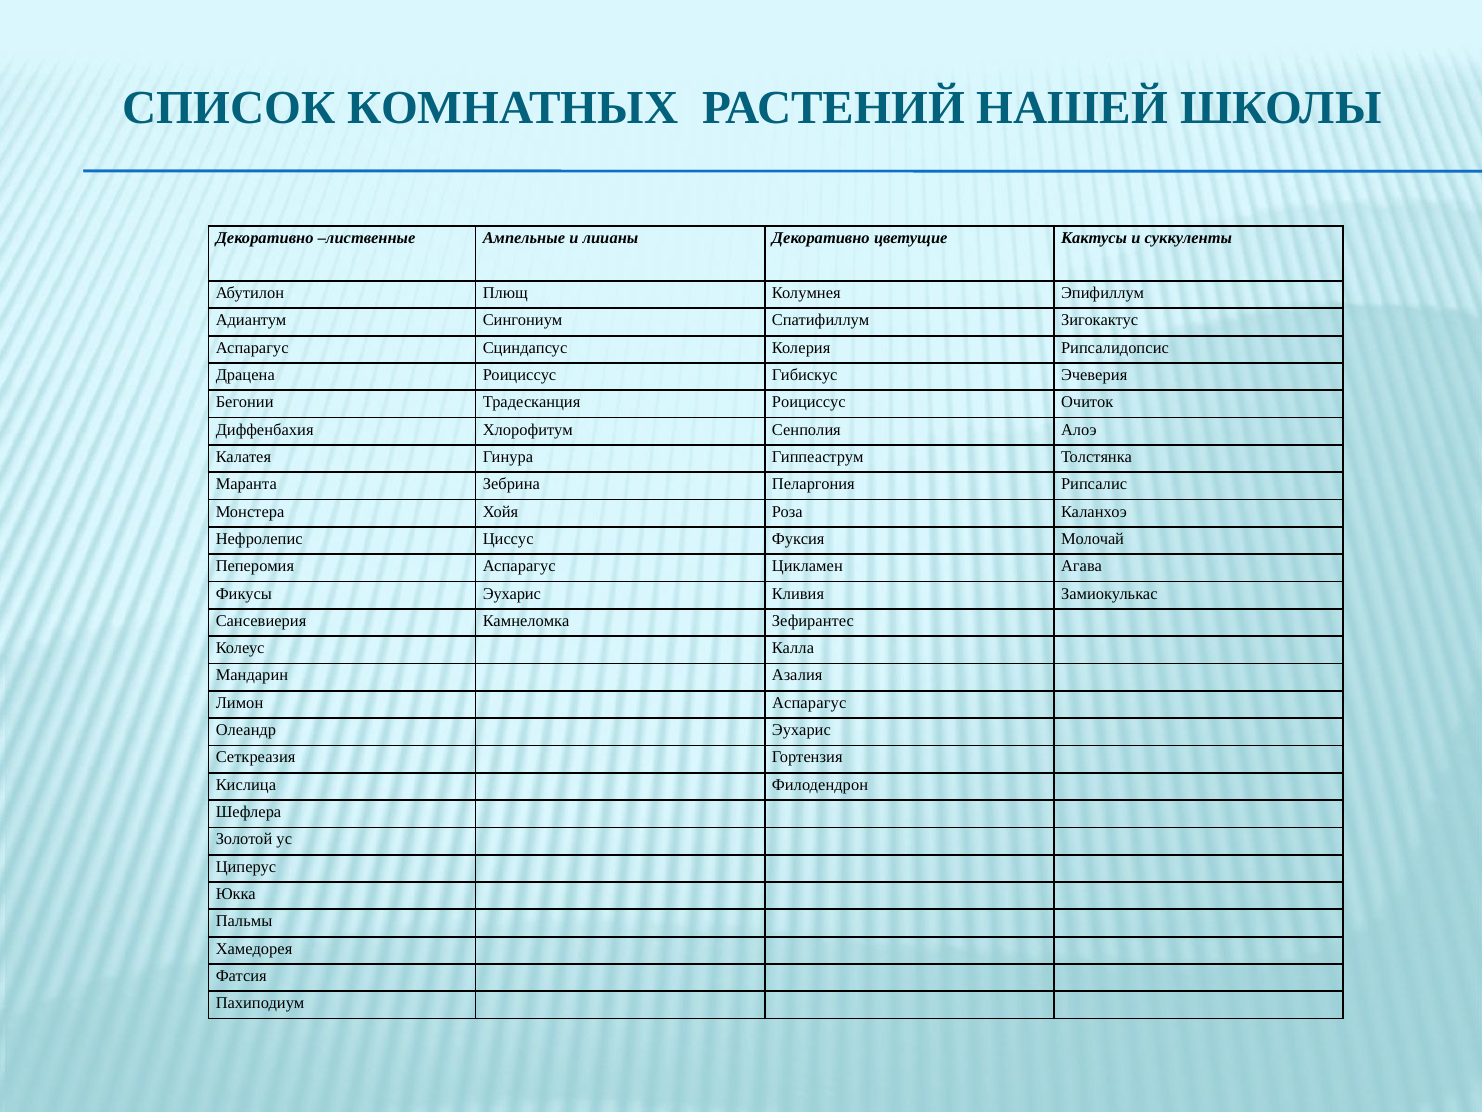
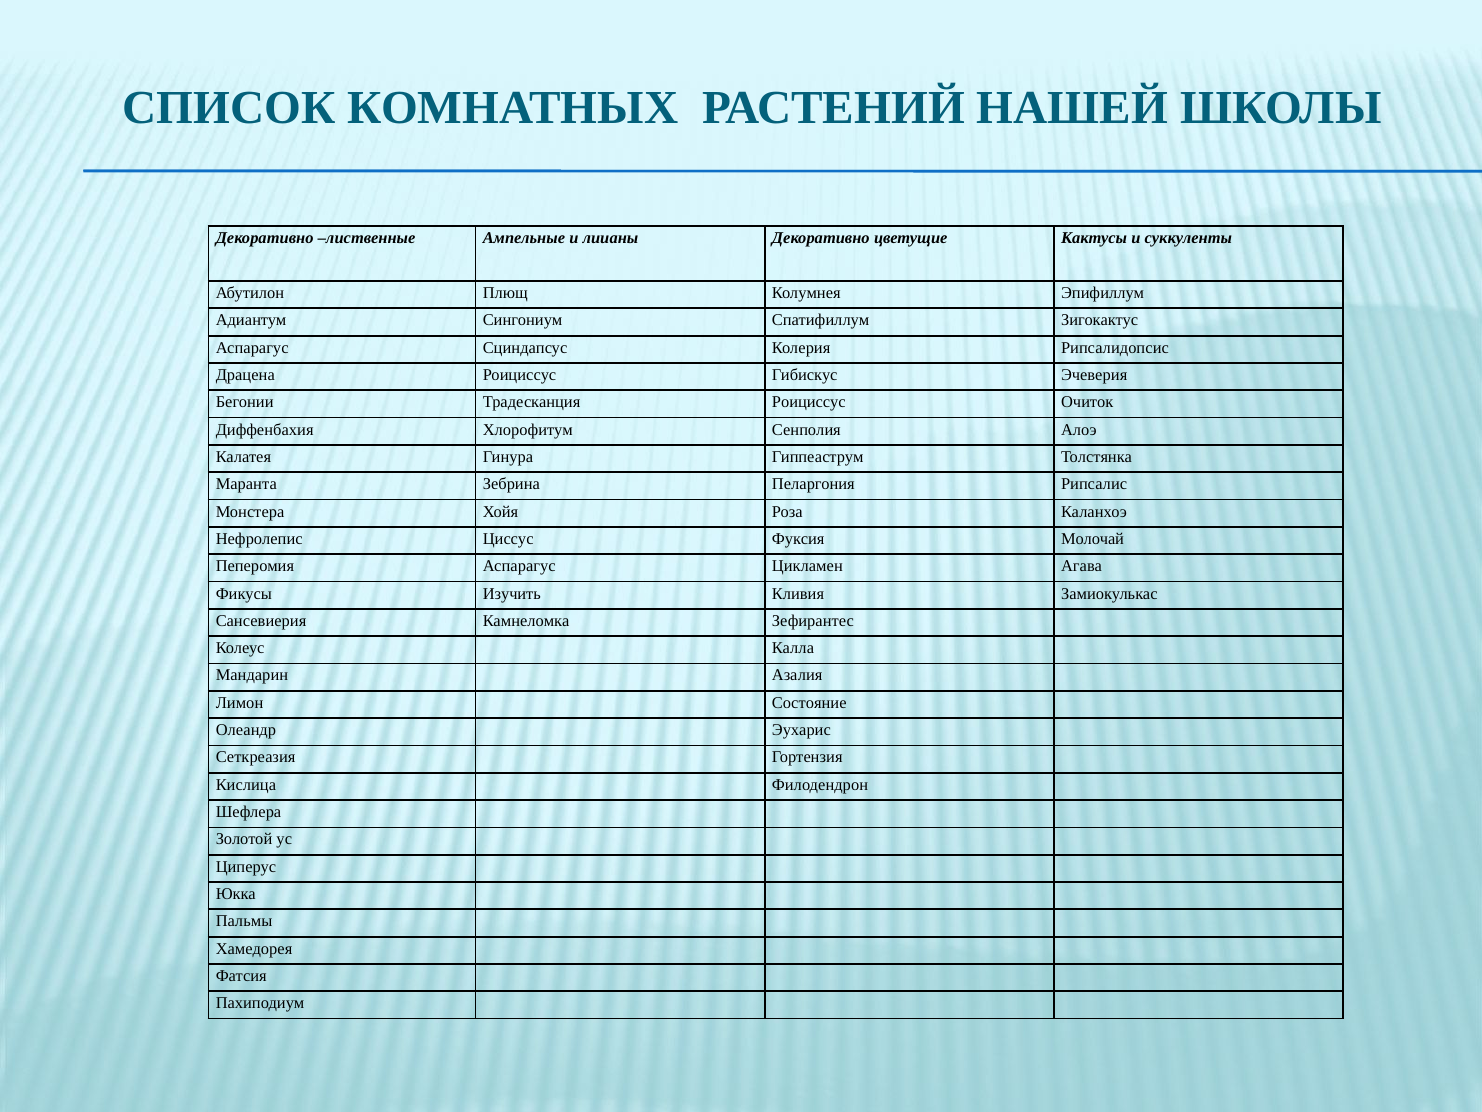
Фикусы Эухарис: Эухарис -> Изучить (512, 593)
Лимон Аспарагус: Аспарагус -> Состояние (809, 703)
